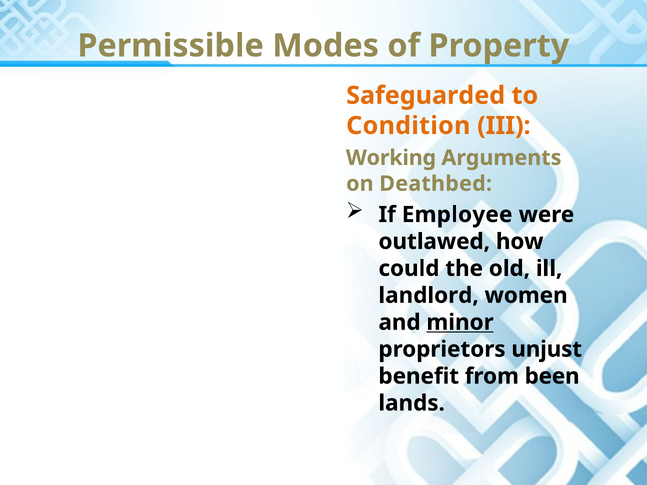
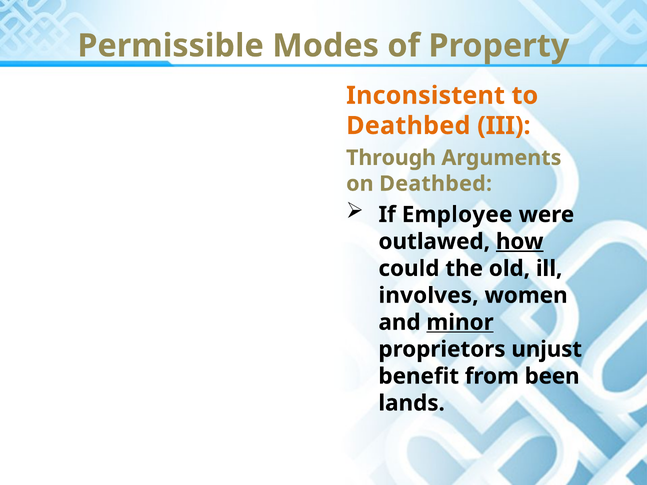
Safeguarded: Safeguarded -> Inconsistent (426, 96)
Condition: Condition -> Deathbed (408, 126)
Working: Working -> Through (391, 158)
how underline: none -> present (520, 242)
landlord: landlord -> involves (429, 296)
